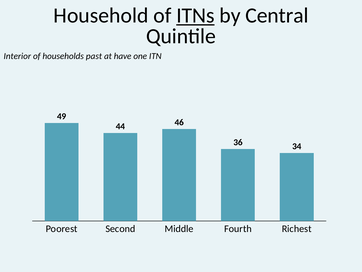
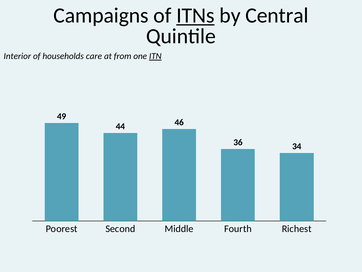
Household: Household -> Campaigns (101, 15)
past: past -> care (94, 56)
have: have -> from (123, 56)
ITN underline: none -> present (155, 56)
